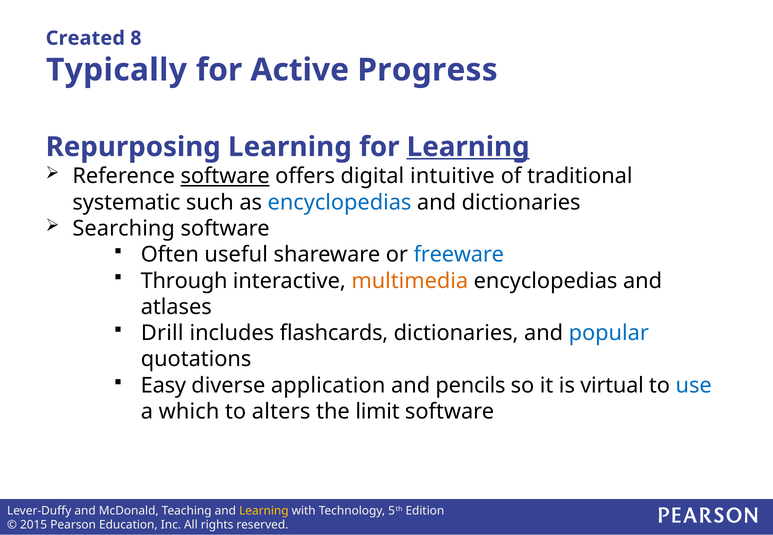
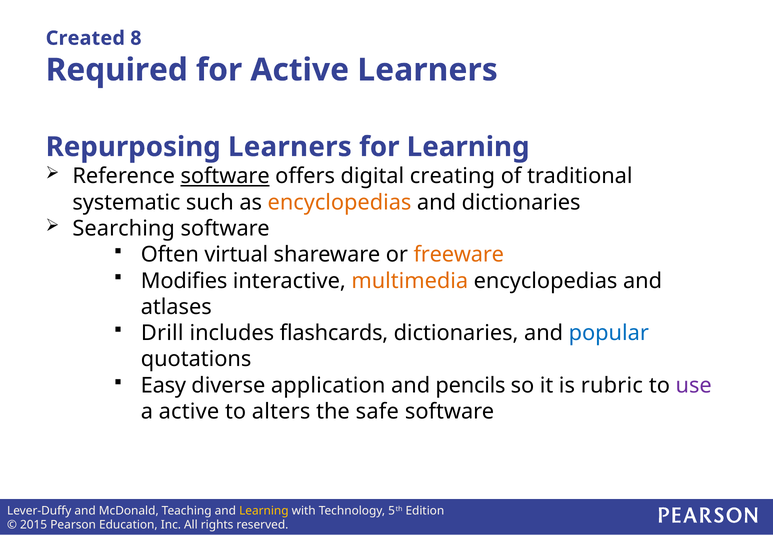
Typically: Typically -> Required (117, 70)
Active Progress: Progress -> Learners (428, 70)
Repurposing Learning: Learning -> Learners (290, 147)
Learning underline: present -> none (468, 147)
intuitive: intuitive -> creating (452, 176)
encyclopedias colour: blue -> orange (340, 202)
useful: useful -> virtual (236, 255)
freeware colour: blue -> orange (459, 255)
Through: Through -> Modifies (184, 281)
virtual: virtual -> rubric (612, 386)
use colour: blue -> purple (694, 386)
a which: which -> active (189, 412)
limit: limit -> safe (377, 412)
